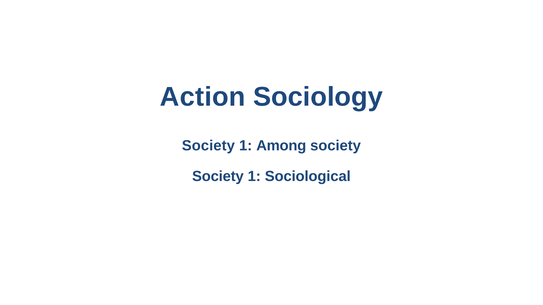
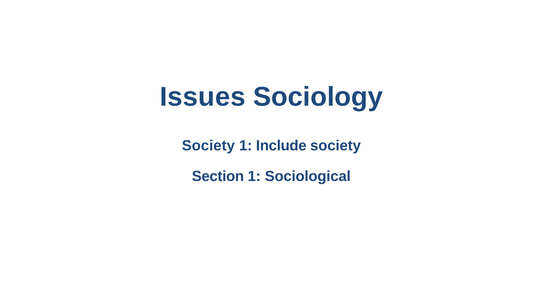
Action: Action -> Issues (203, 97)
Among: Among -> Include (281, 146)
Society: Society -> Section (218, 177)
